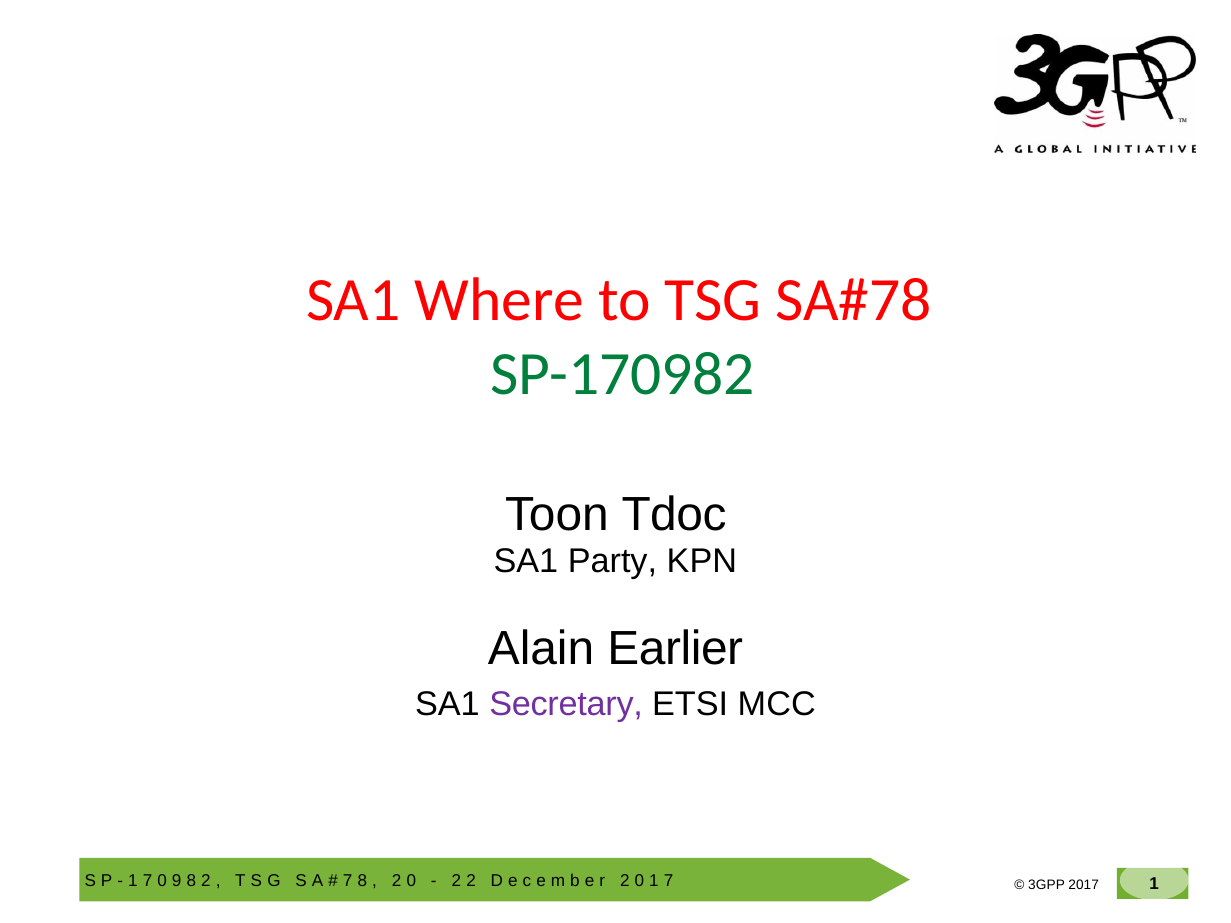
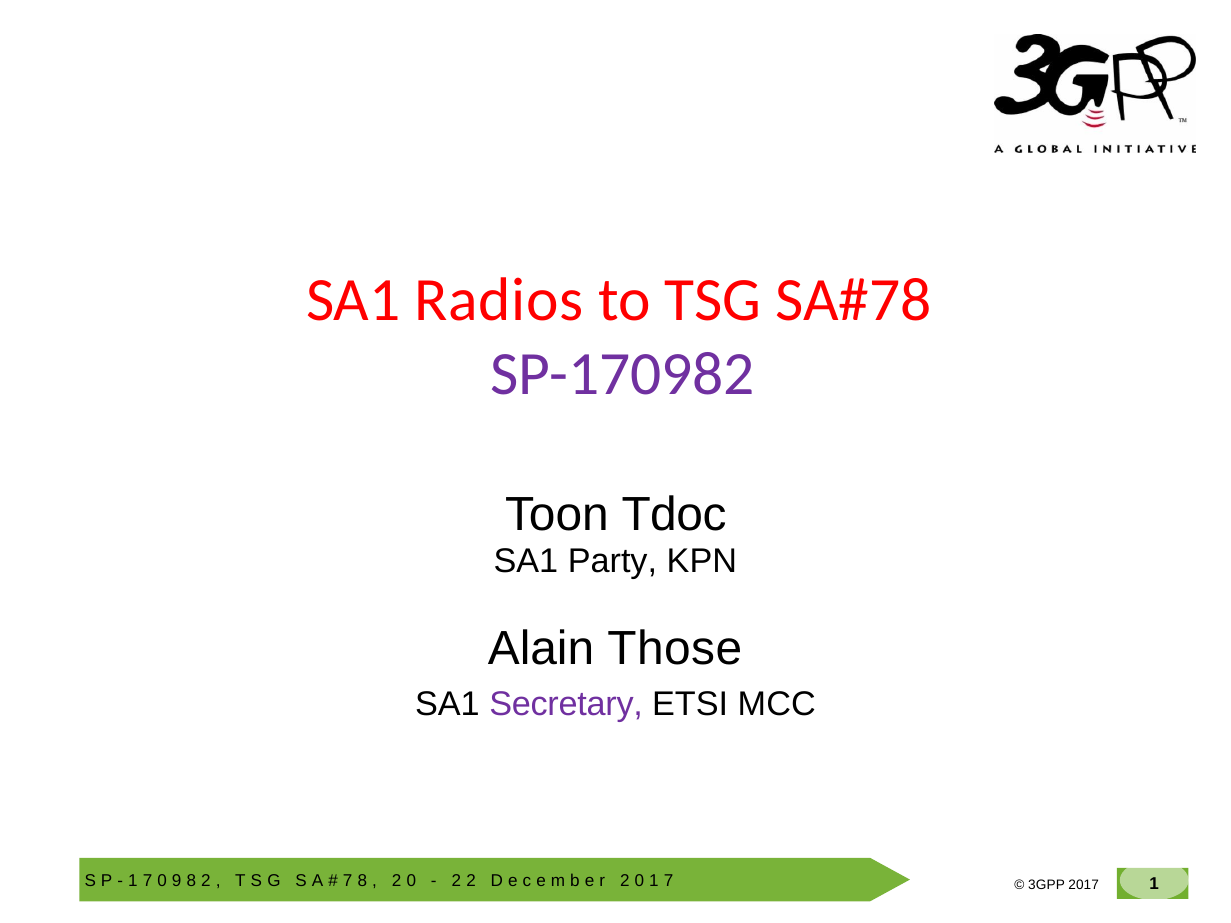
Where: Where -> Radios (499, 300)
SP-170982 colour: green -> purple (622, 374)
Earlier: Earlier -> Those (675, 649)
